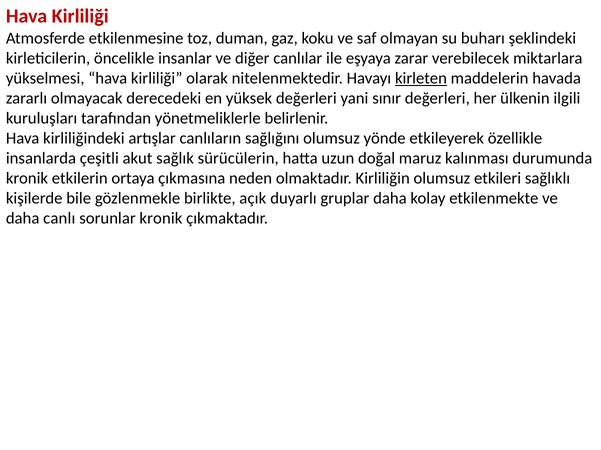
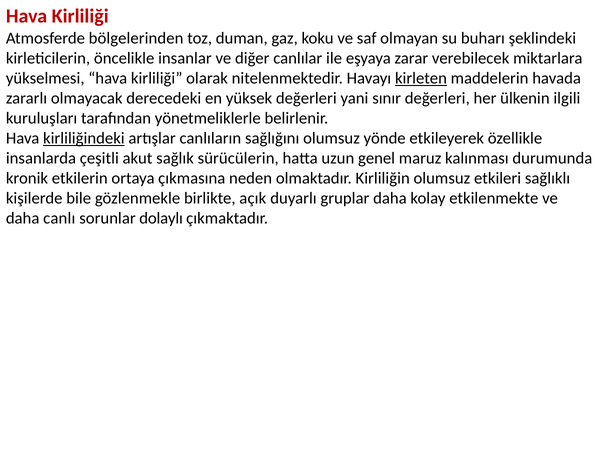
etkilenmesine: etkilenmesine -> bölgelerinden (136, 38)
kirliliğindeki underline: none -> present (84, 138)
doğal: doğal -> genel (377, 158)
sorunlar kronik: kronik -> dolaylı (161, 219)
